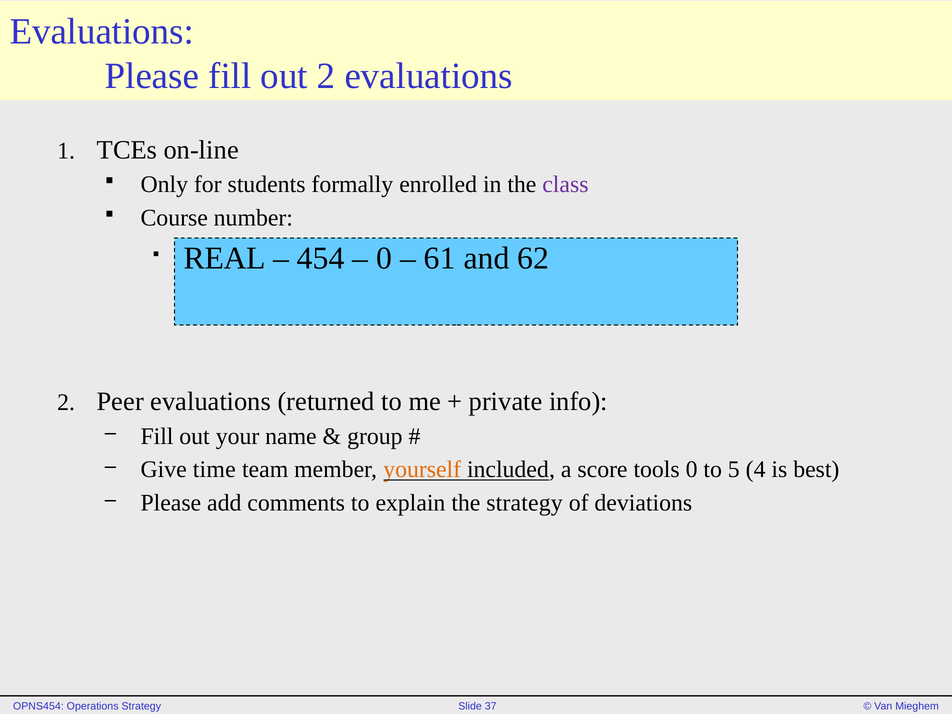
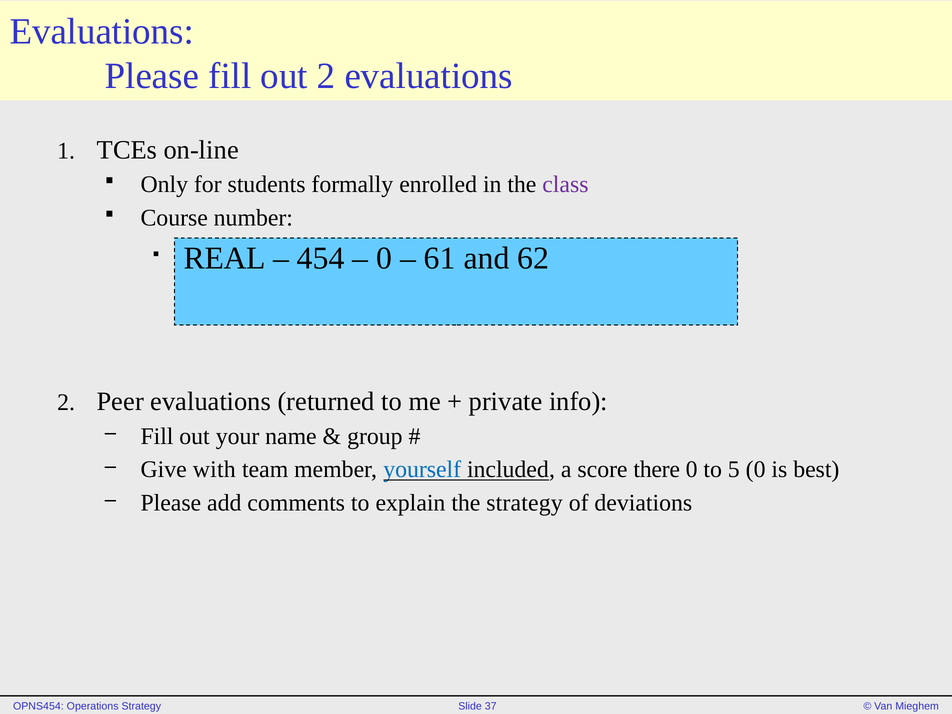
time: time -> with (214, 470)
yourself colour: orange -> blue (422, 470)
tools: tools -> there (657, 470)
5 4: 4 -> 0 (756, 470)
